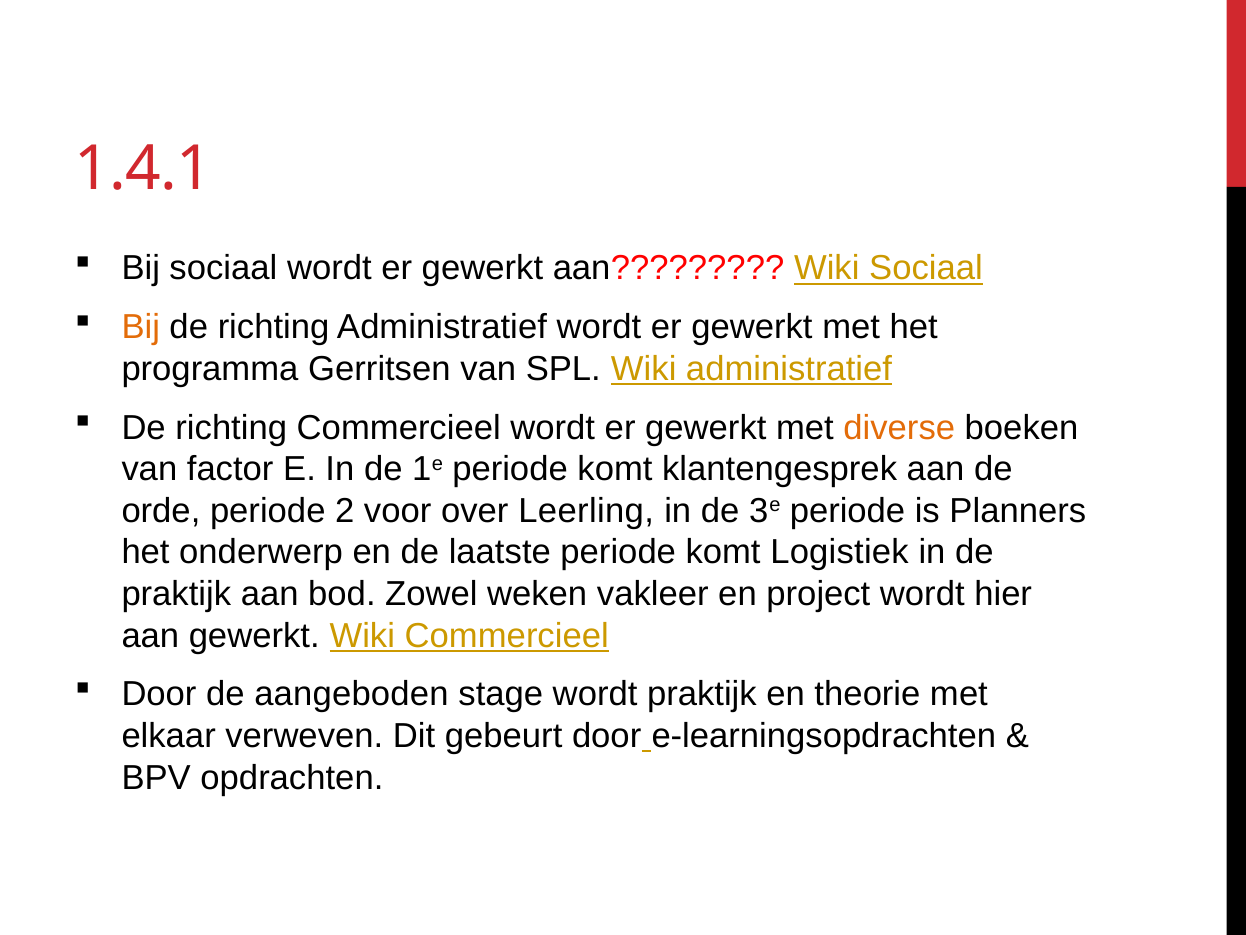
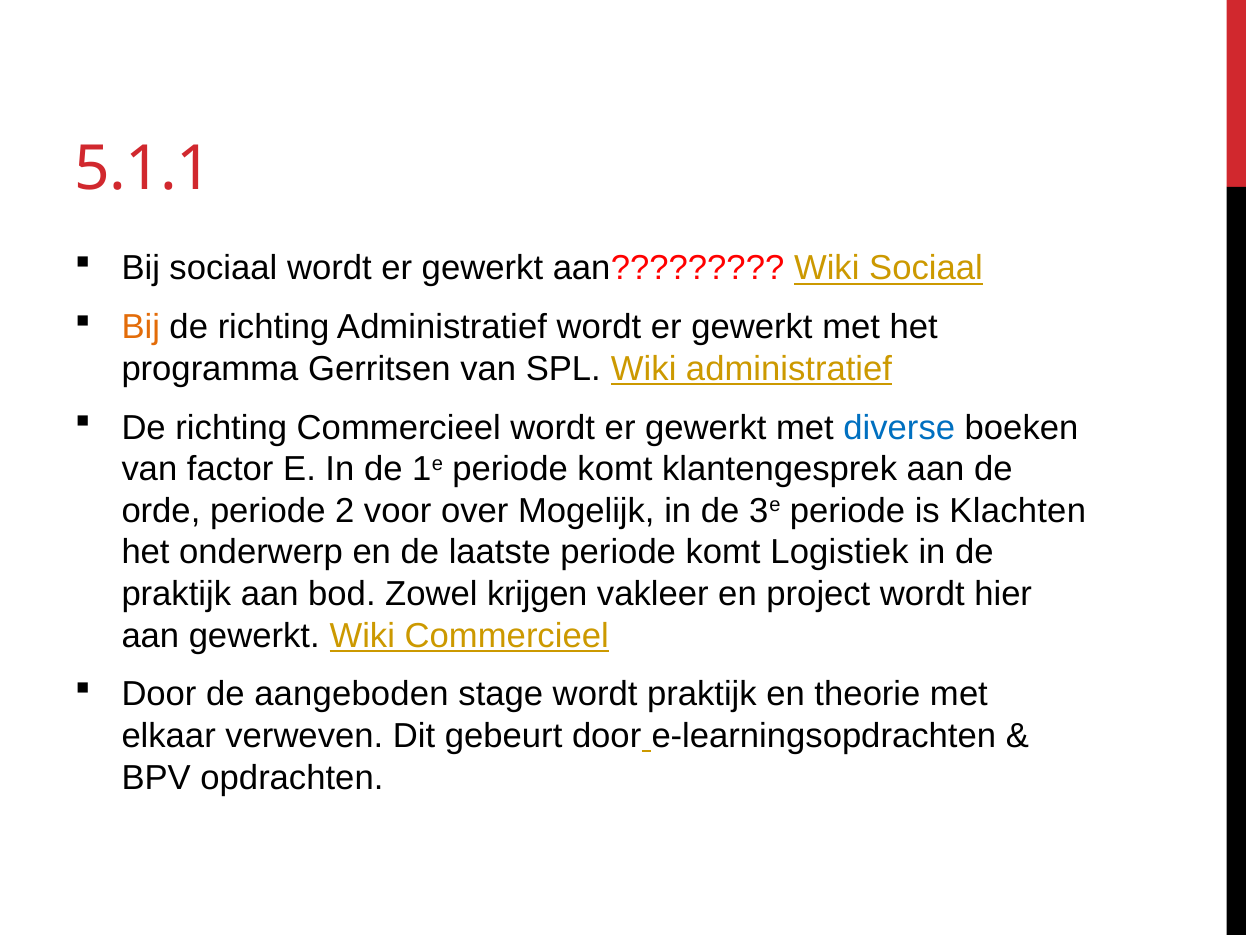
1.4.1: 1.4.1 -> 5.1.1 (143, 168)
diverse colour: orange -> blue (899, 428)
Leerling: Leerling -> Mogelijk (586, 511)
Planners: Planners -> Klachten (1018, 511)
weken: weken -> krijgen (537, 594)
